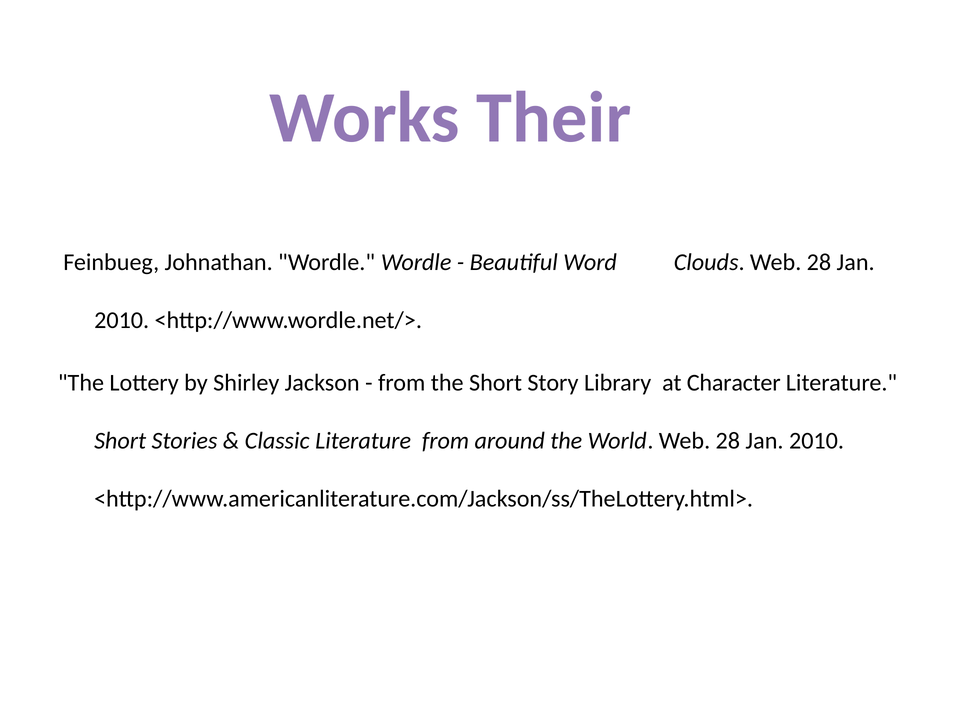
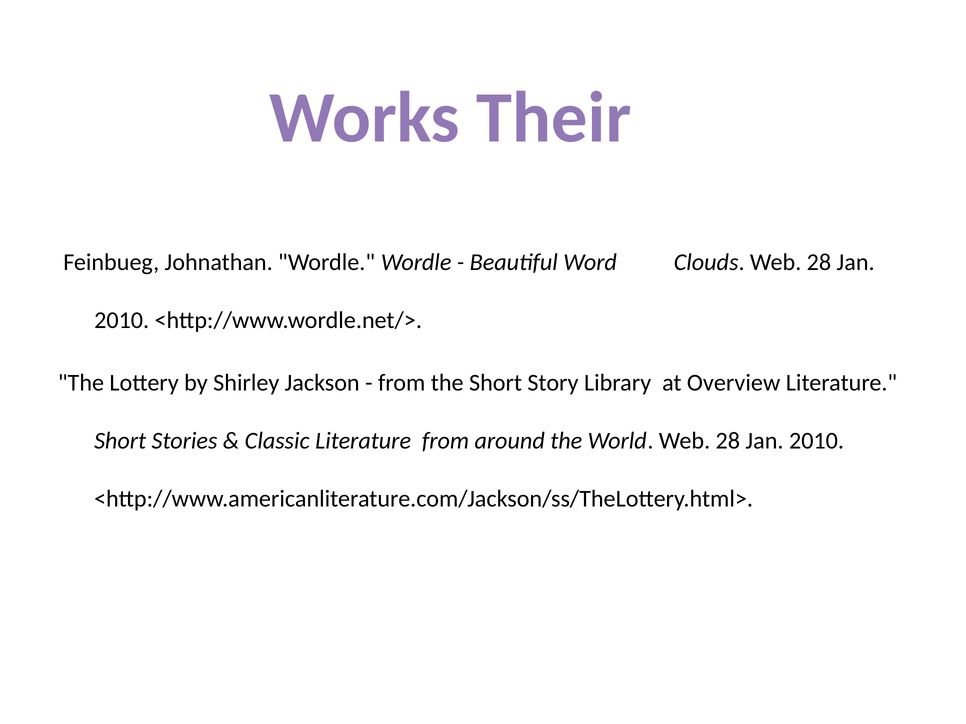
Character: Character -> Overview (734, 383)
